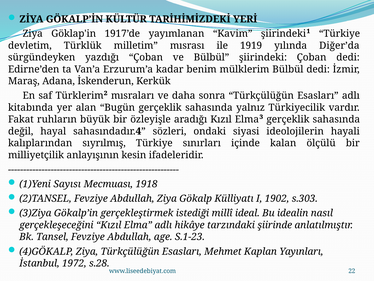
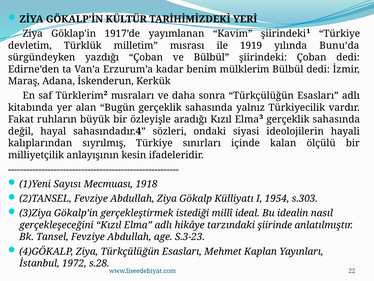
Diğer’da: Diğer’da -> Bunu’da (339, 45)
1902: 1902 -> 1954 (277, 198)
S.1-23: S.1-23 -> S.3-23 (190, 237)
